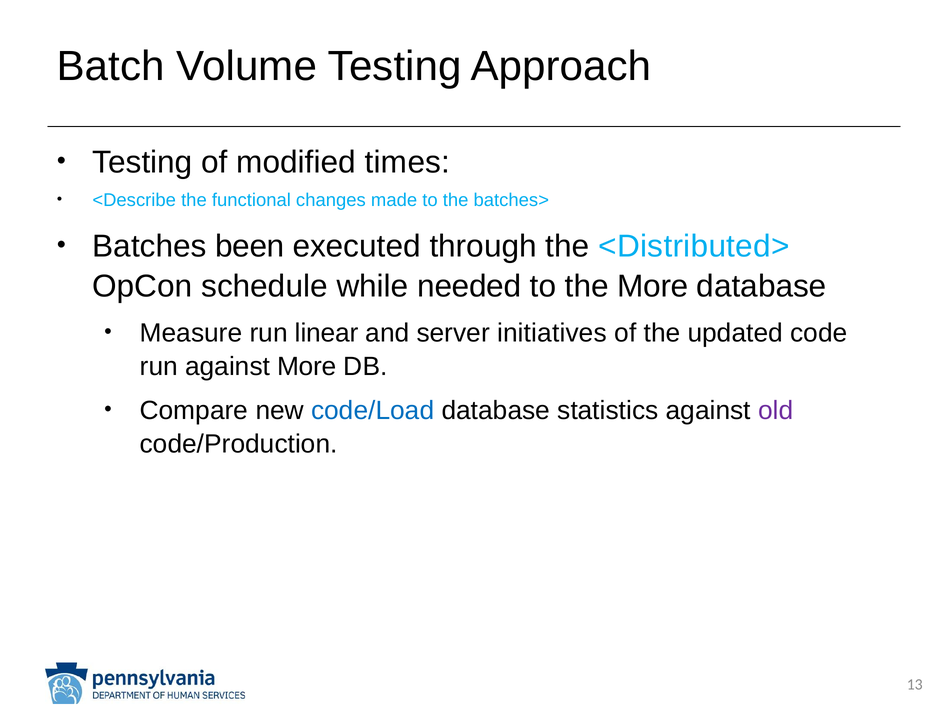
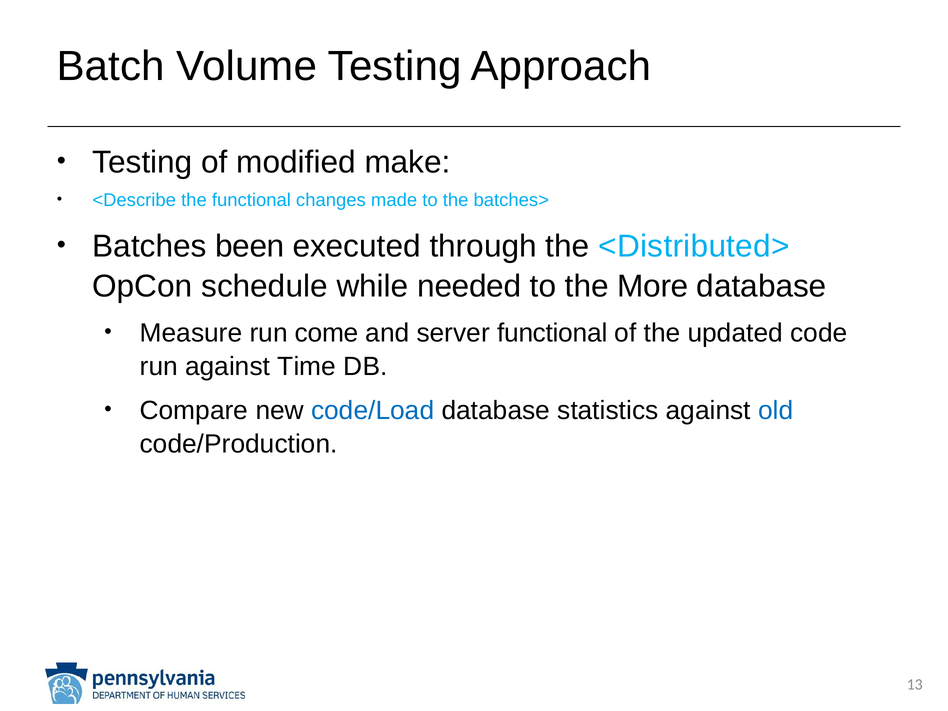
times: times -> make (408, 162)
linear: linear -> come (327, 333)
server initiatives: initiatives -> functional (552, 333)
against More: More -> Time (307, 367)
old colour: purple -> blue (776, 411)
